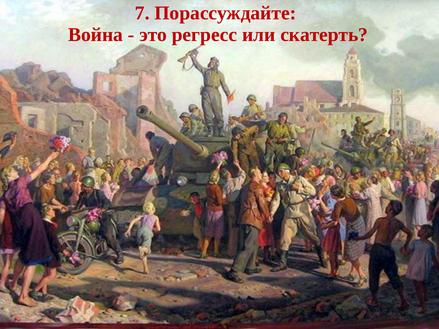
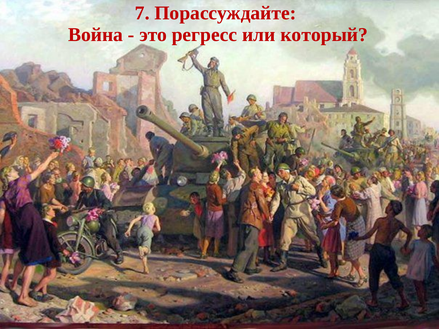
скатерть: скатерть -> который (324, 35)
